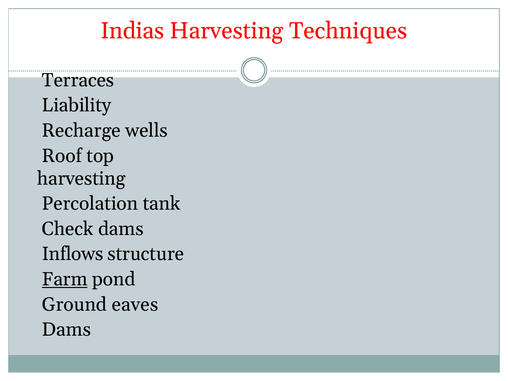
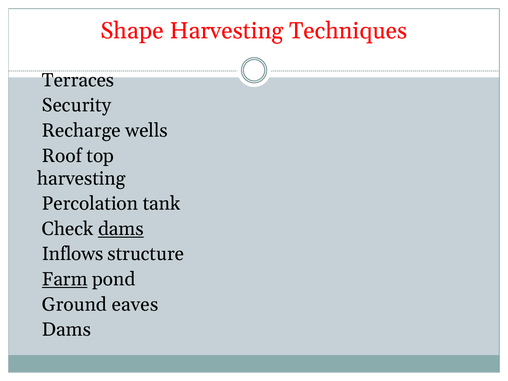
Indias: Indias -> Shape (132, 31)
Liability: Liability -> Security (77, 105)
dams underline: none -> present (121, 229)
